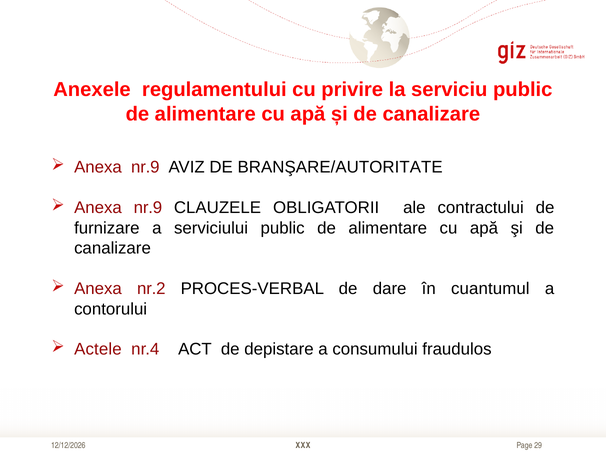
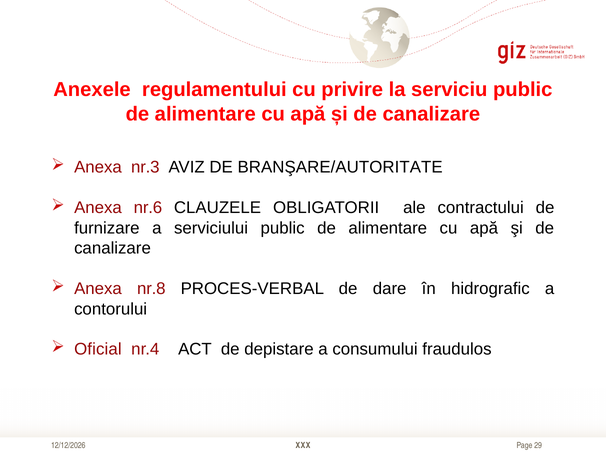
nr.9: nr.9 -> nr.3 (145, 167)
nr.9: nr.9 -> nr.6 (148, 208)
nr.2: nr.2 -> nr.8 (151, 288)
cuantumul: cuantumul -> hidrografic (490, 288)
Actele: Actele -> Oficial (98, 349)
